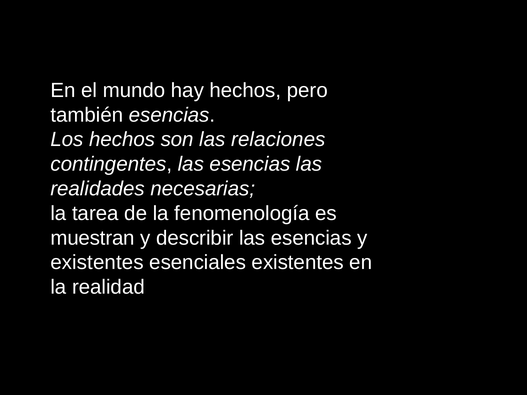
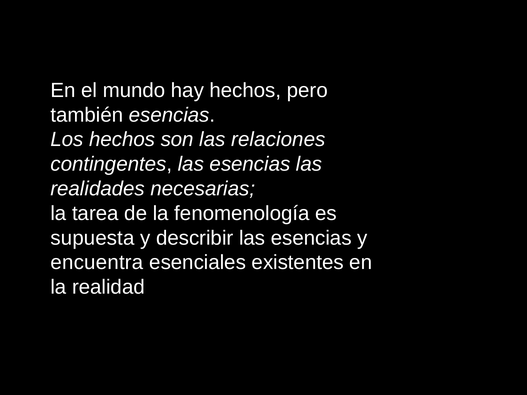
muestran: muestran -> supuesta (92, 238)
existentes: existentes -> encuentra (97, 263)
